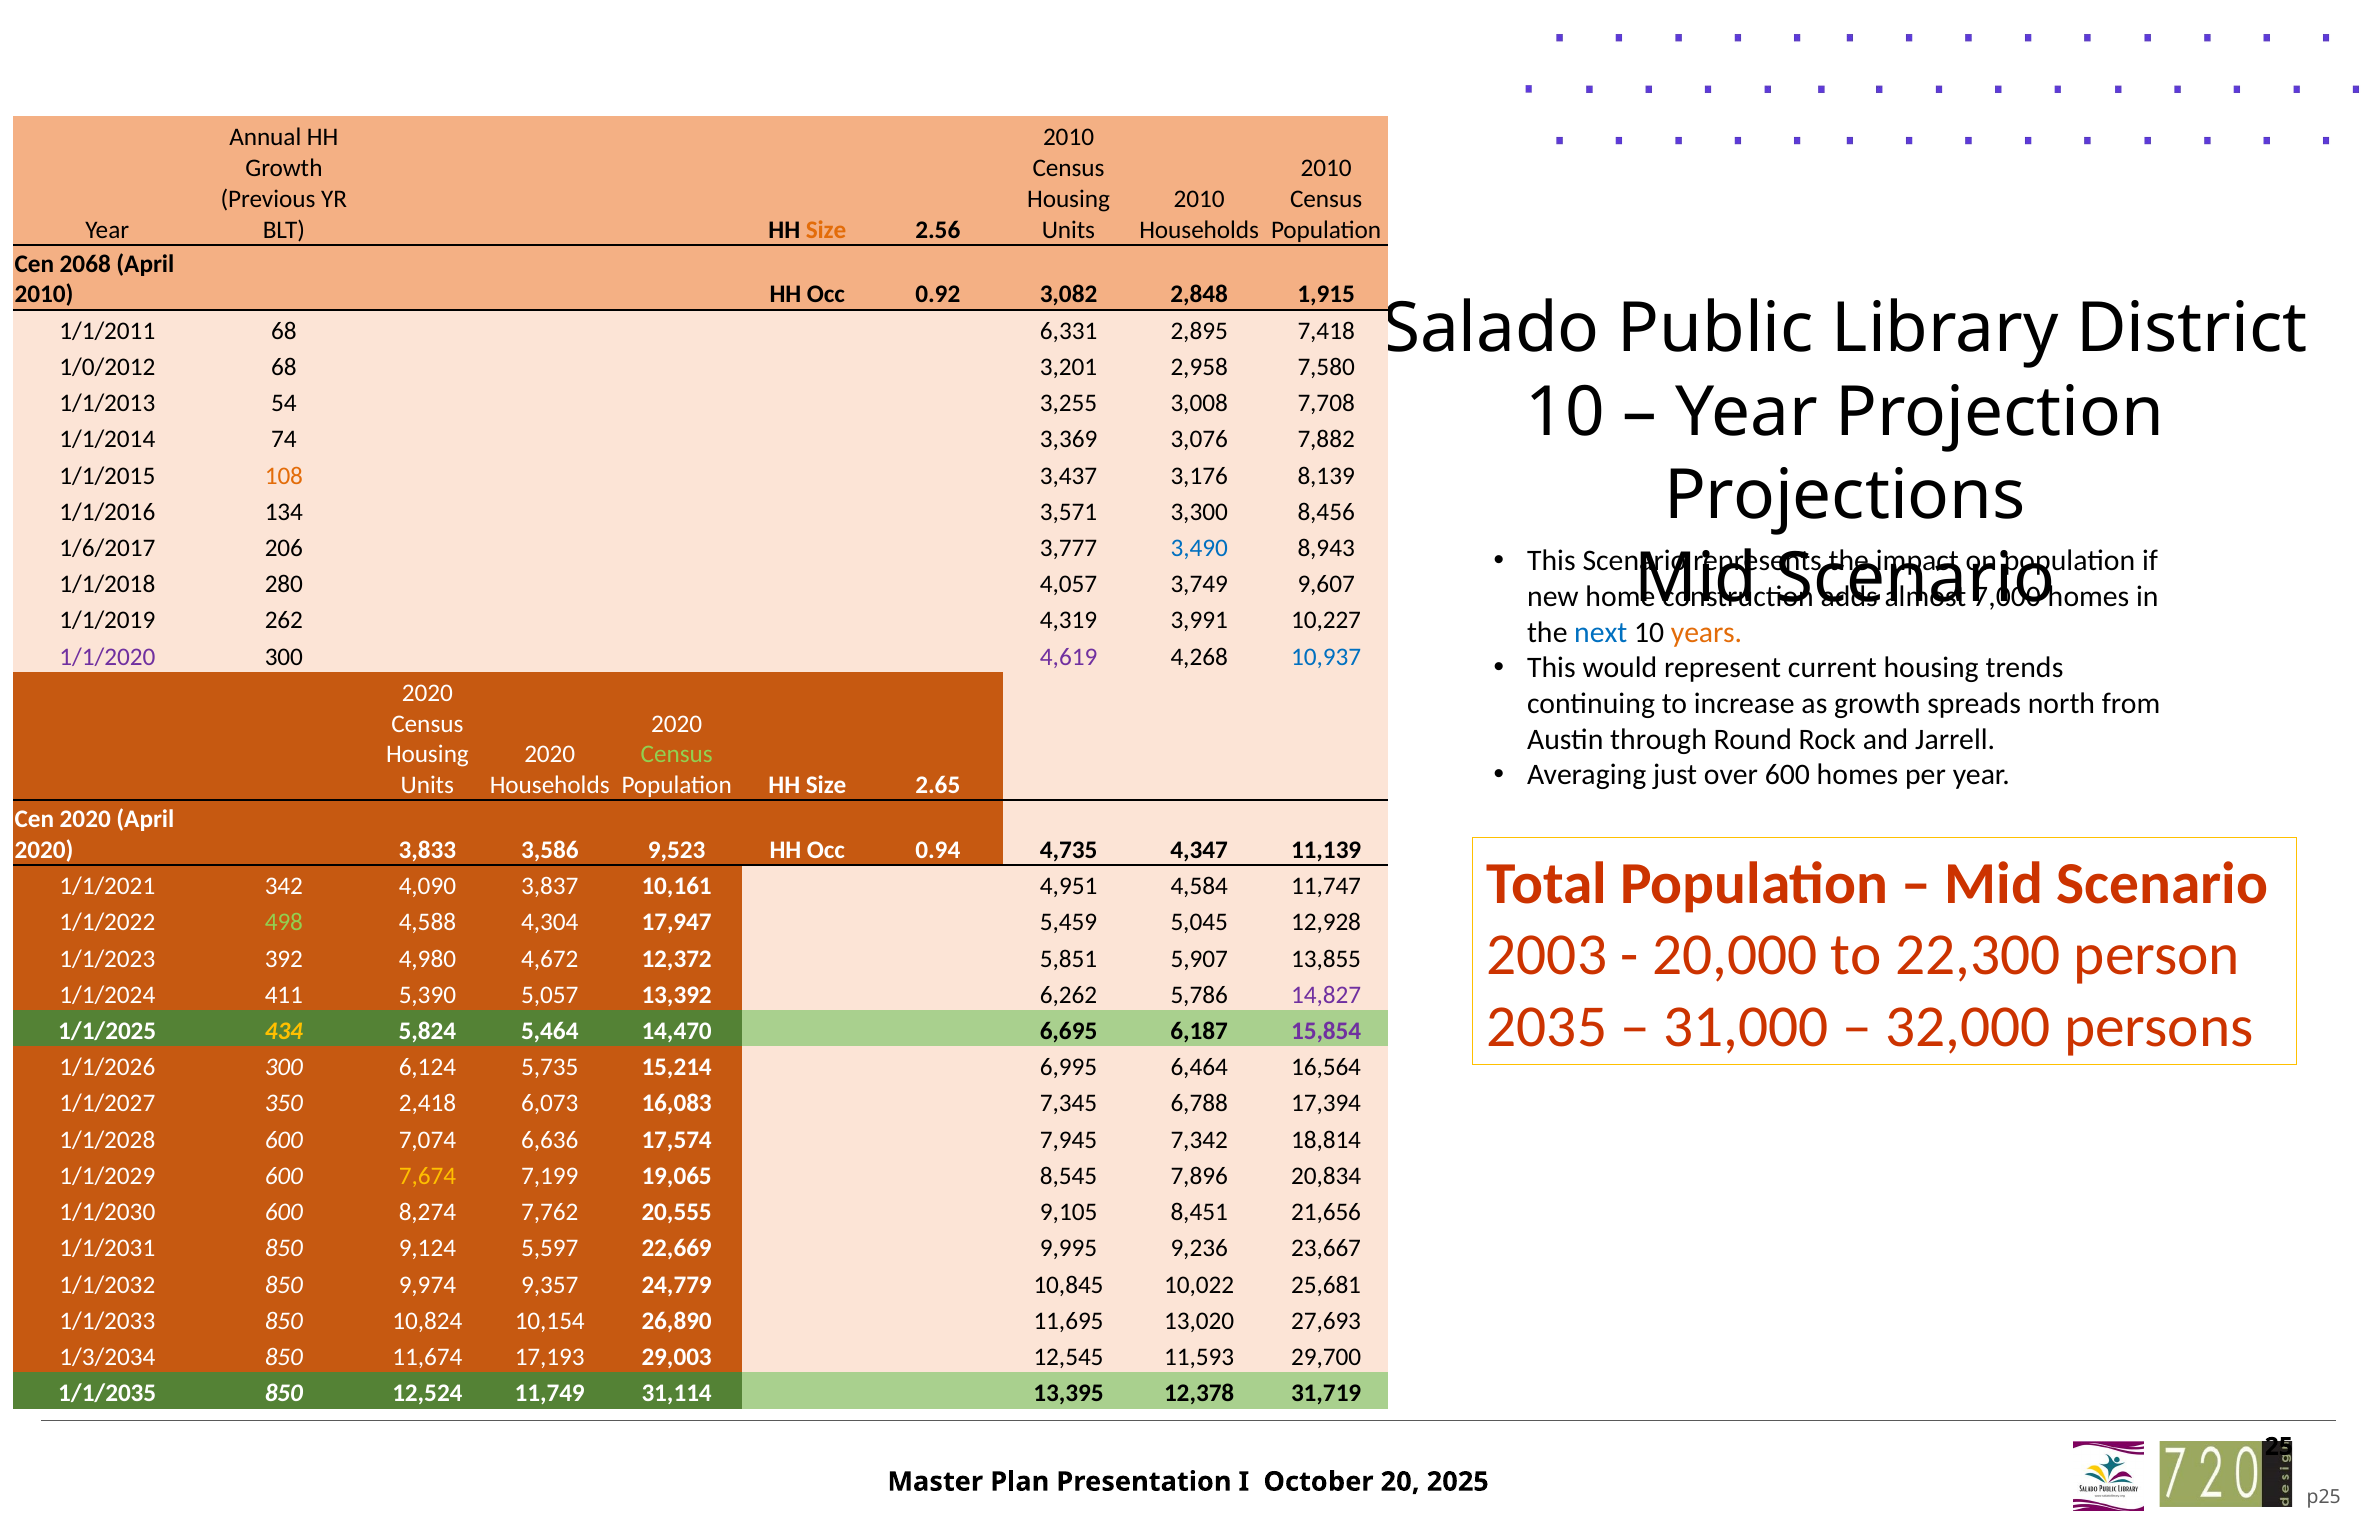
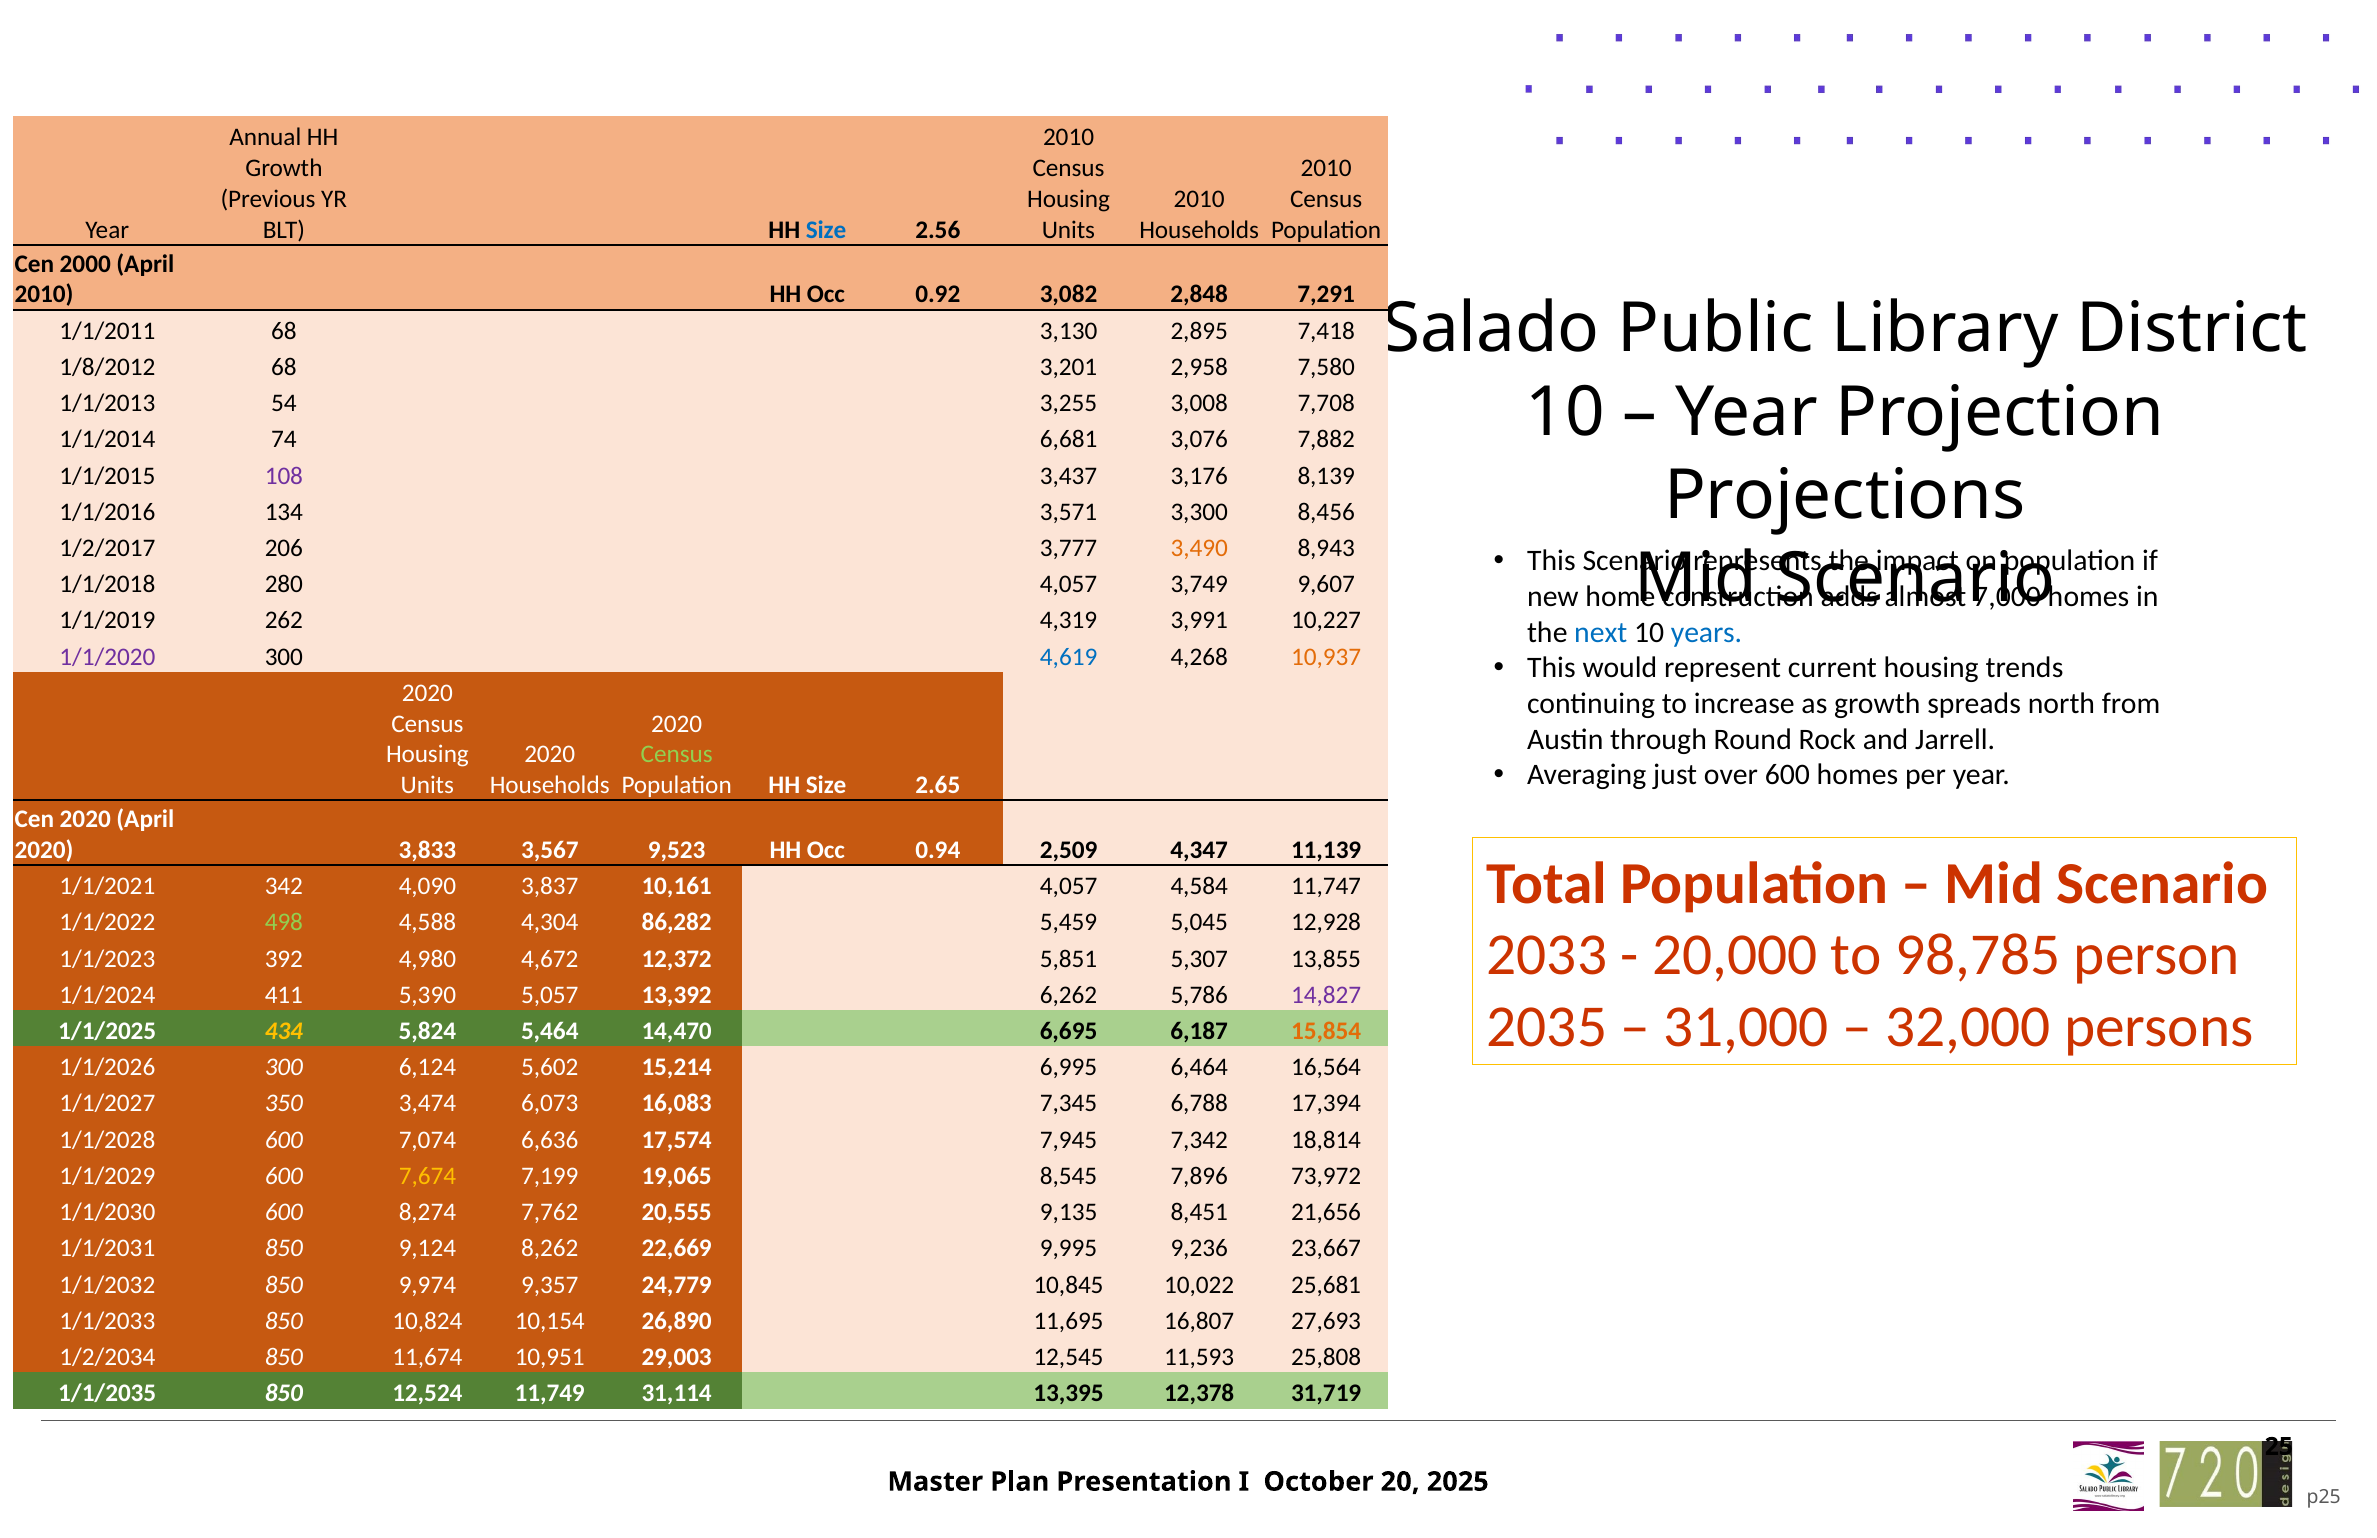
Size colour: orange -> blue (826, 230)
2068: 2068 -> 2000 (85, 264)
1,915: 1,915 -> 7,291 (1326, 295)
6,331: 6,331 -> 3,130 (1069, 331)
1/0/2012: 1/0/2012 -> 1/8/2012 (107, 367)
3,369: 3,369 -> 6,681 (1069, 440)
108 colour: orange -> purple (284, 476)
1/6/2017: 1/6/2017 -> 1/2/2017 (107, 548)
3,490 colour: blue -> orange (1199, 548)
years colour: orange -> blue (1707, 632)
4,619 colour: purple -> blue (1069, 657)
10,937 colour: blue -> orange (1326, 657)
3,586: 3,586 -> 3,567 (550, 850)
4,735: 4,735 -> 2,509 (1069, 850)
10,161 4,951: 4,951 -> 4,057 (1069, 886)
17,947: 17,947 -> 86,282 (677, 923)
2003: 2003 -> 2033 (1547, 955)
22,300: 22,300 -> 98,785 (1978, 955)
5,907: 5,907 -> 5,307 (1199, 959)
15,854 colour: purple -> orange (1326, 1031)
5,735: 5,735 -> 5,602 (550, 1067)
2,418: 2,418 -> 3,474 (427, 1104)
20,834: 20,834 -> 73,972 (1326, 1176)
9,105: 9,105 -> 9,135 (1069, 1212)
5,597: 5,597 -> 8,262 (550, 1249)
13,020: 13,020 -> 16,807 (1199, 1321)
1/3/2034: 1/3/2034 -> 1/2/2034 (107, 1357)
17,193: 17,193 -> 10,951 (550, 1357)
29,700: 29,700 -> 25,808 (1326, 1357)
